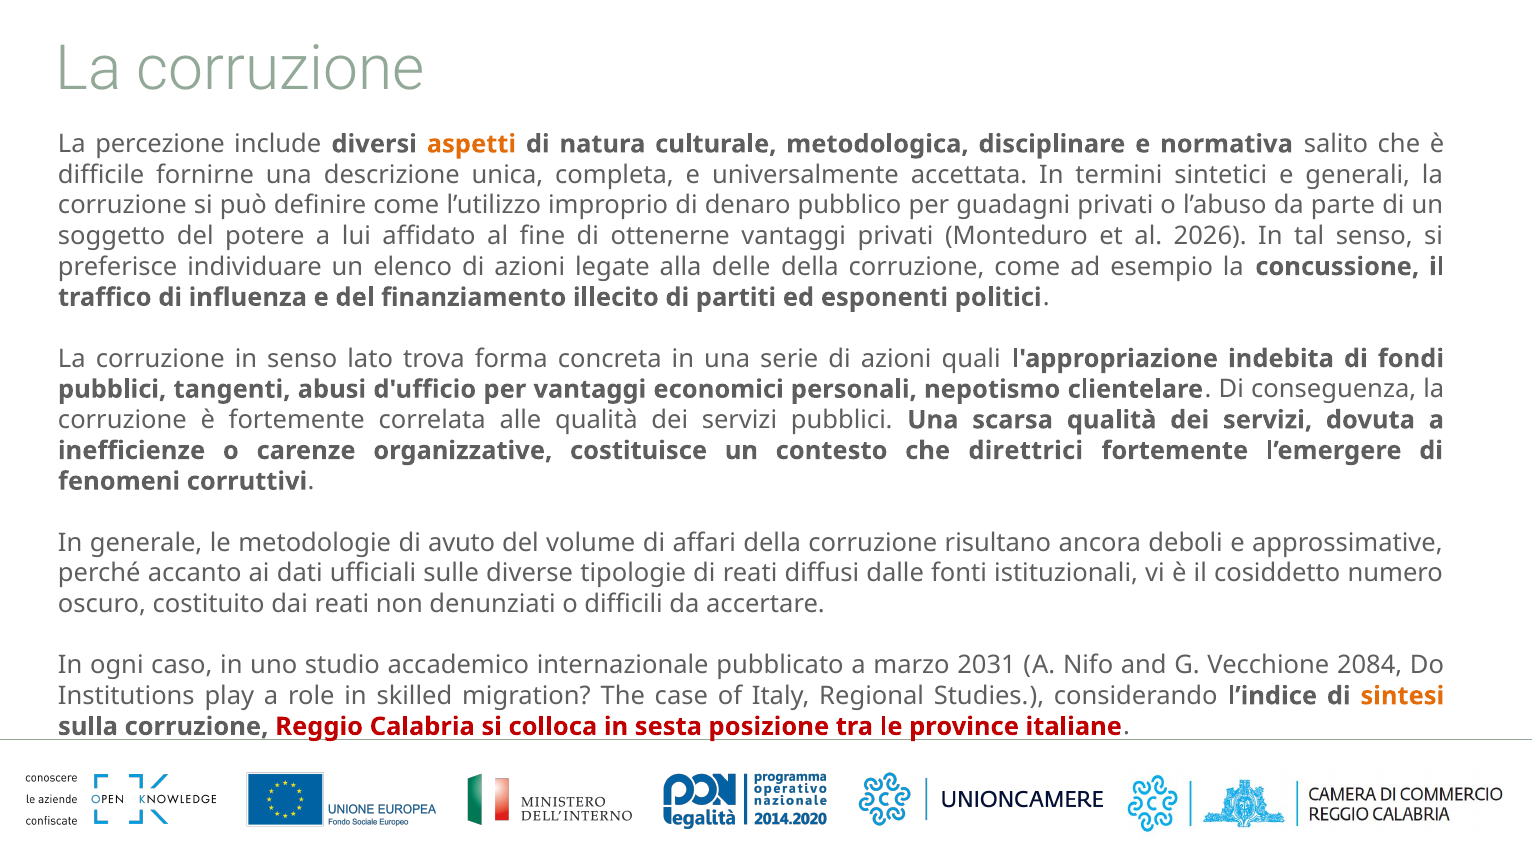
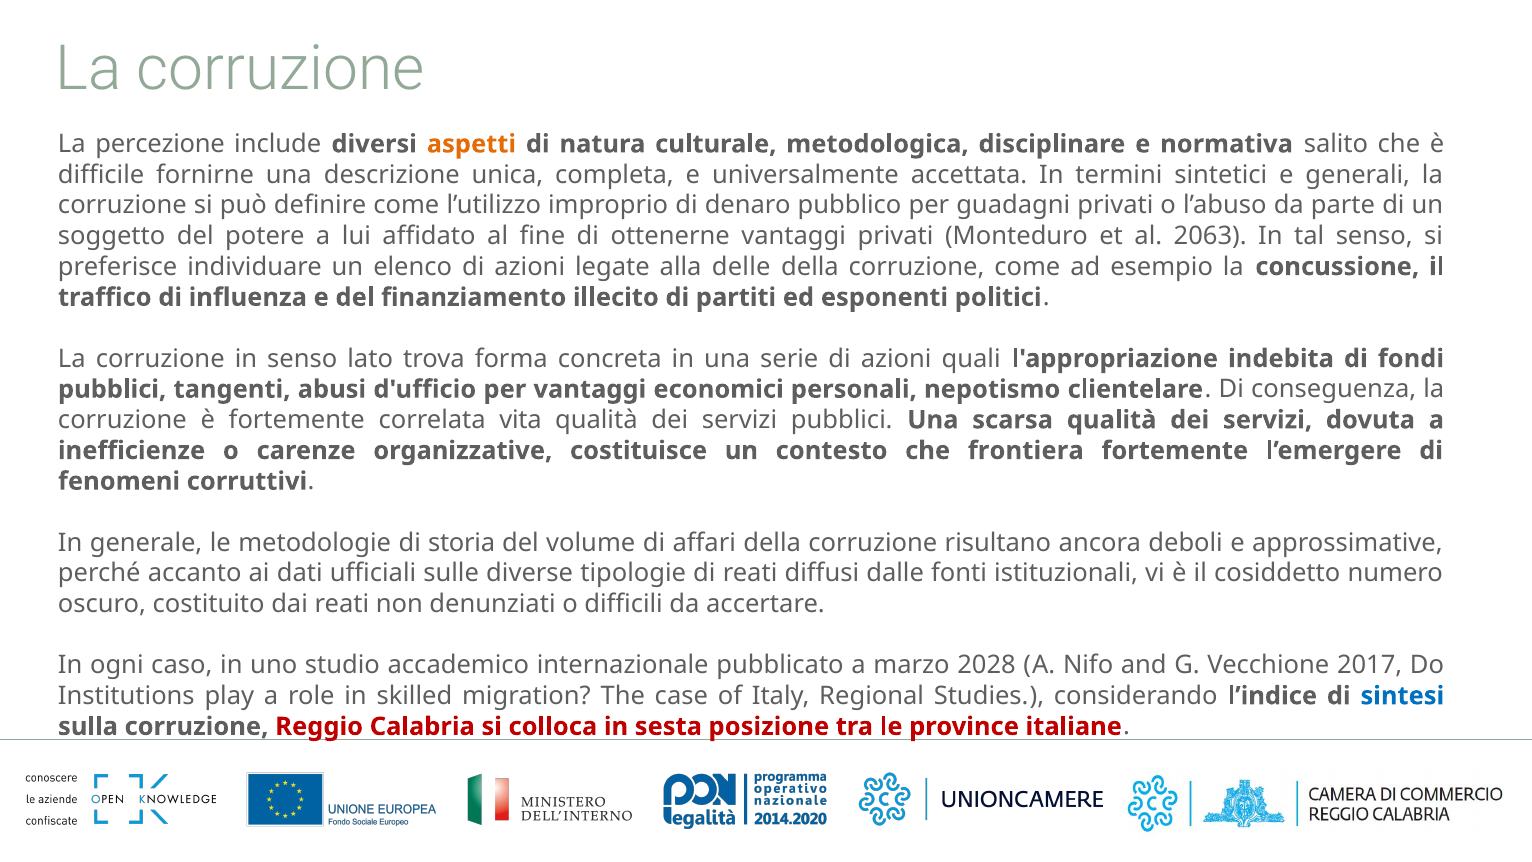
2026: 2026 -> 2063 (1210, 236)
alle: alle -> vita (521, 420)
direttrici: direttrici -> frontiera (1026, 450)
avuto: avuto -> storia (462, 542)
2031: 2031 -> 2028 (986, 665)
2084: 2084 -> 2017 (1370, 665)
sintesi colour: orange -> blue (1402, 696)
